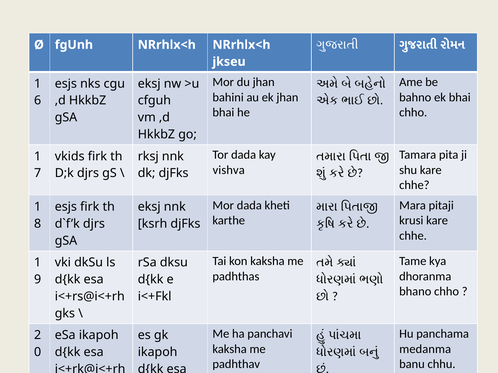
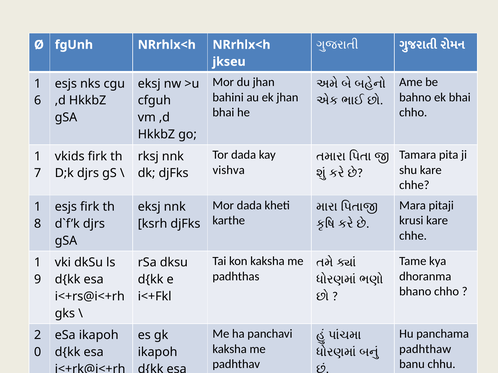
medanma: medanma -> padhthaw (425, 349)
